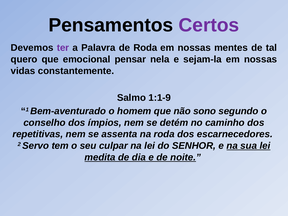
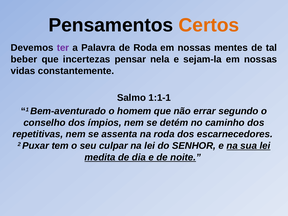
Certos colour: purple -> orange (209, 25)
quero: quero -> beber (24, 59)
emocional: emocional -> incertezas (87, 59)
1:1-9: 1:1-9 -> 1:1-1 (160, 98)
sono: sono -> errar (205, 111)
Servo: Servo -> Puxar (36, 146)
